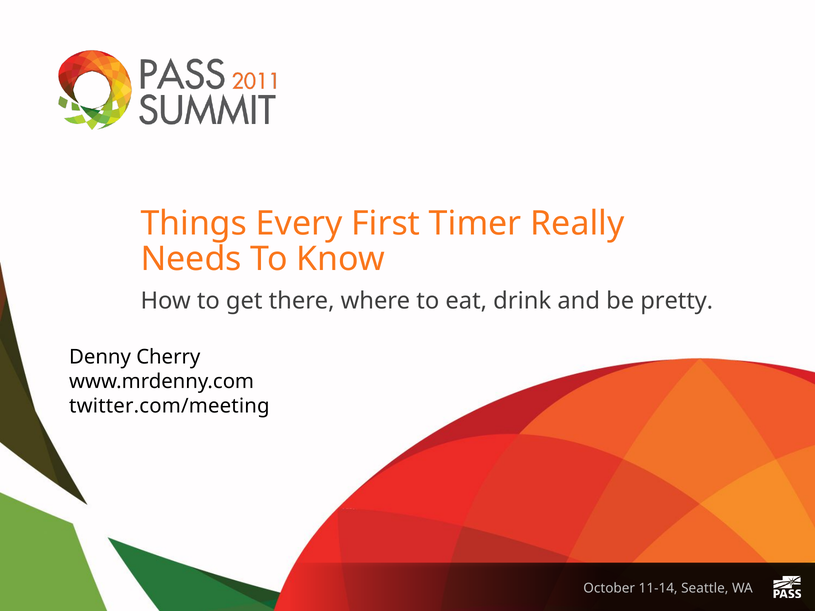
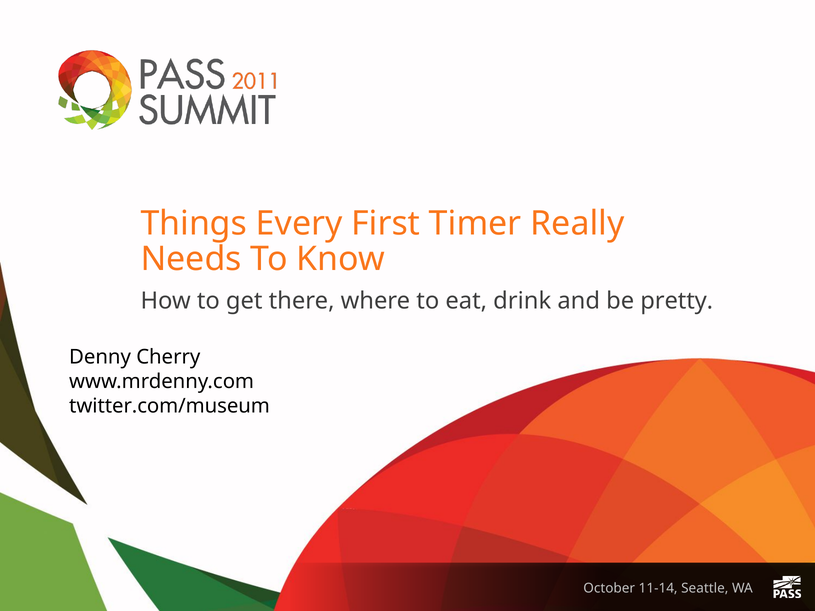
twitter.com/meeting: twitter.com/meeting -> twitter.com/museum (170, 406)
